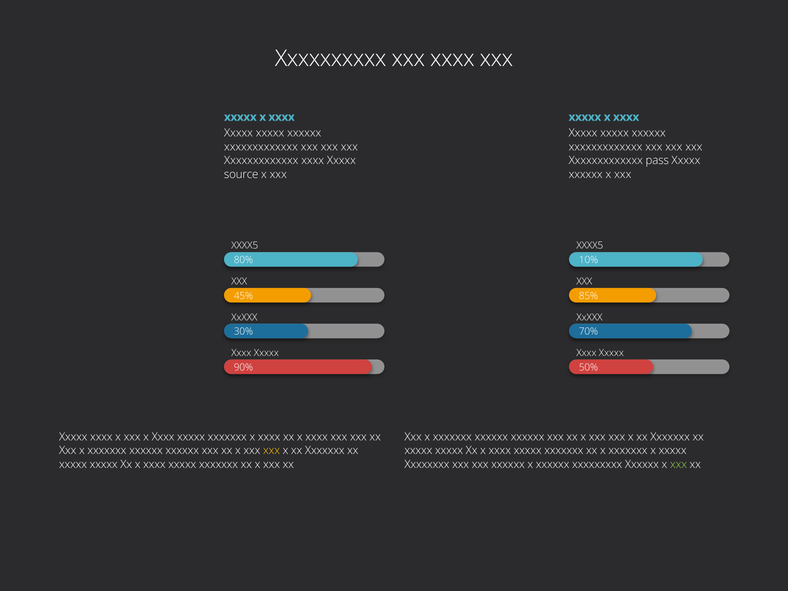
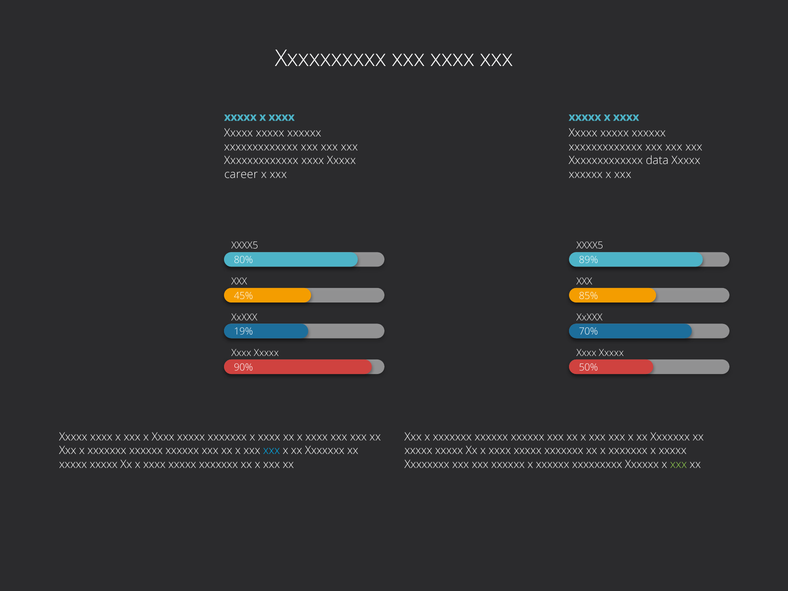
pass: pass -> data (657, 161)
source: source -> career (241, 174)
10%: 10% -> 89% (589, 260)
30%: 30% -> 19% (243, 332)
xxx colour: yellow -> light blue (272, 451)
